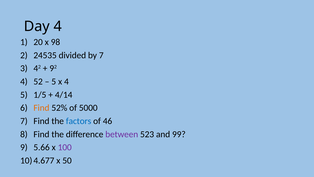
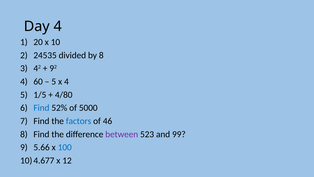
98: 98 -> 10 (55, 42)
by 7: 7 -> 8 (101, 55)
52: 52 -> 60 (38, 81)
4/14: 4/14 -> 4/80 (64, 95)
Find colour: orange -> blue (41, 108)
100 colour: purple -> blue (65, 147)
50: 50 -> 12 (67, 160)
